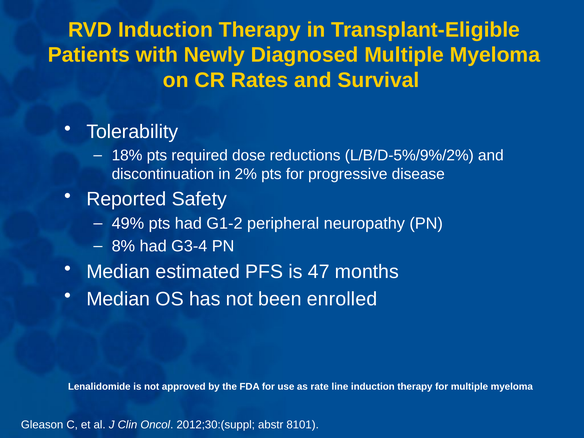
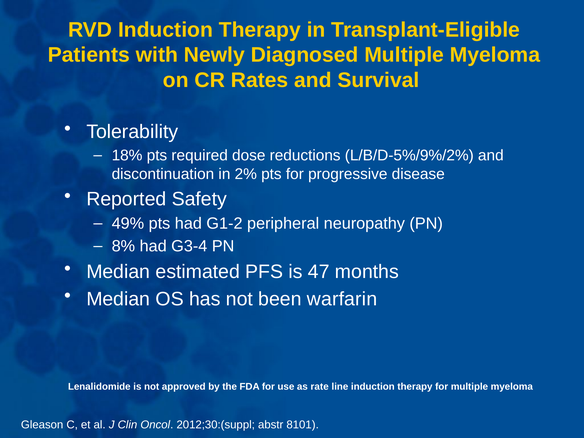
enrolled: enrolled -> warfarin (342, 299)
